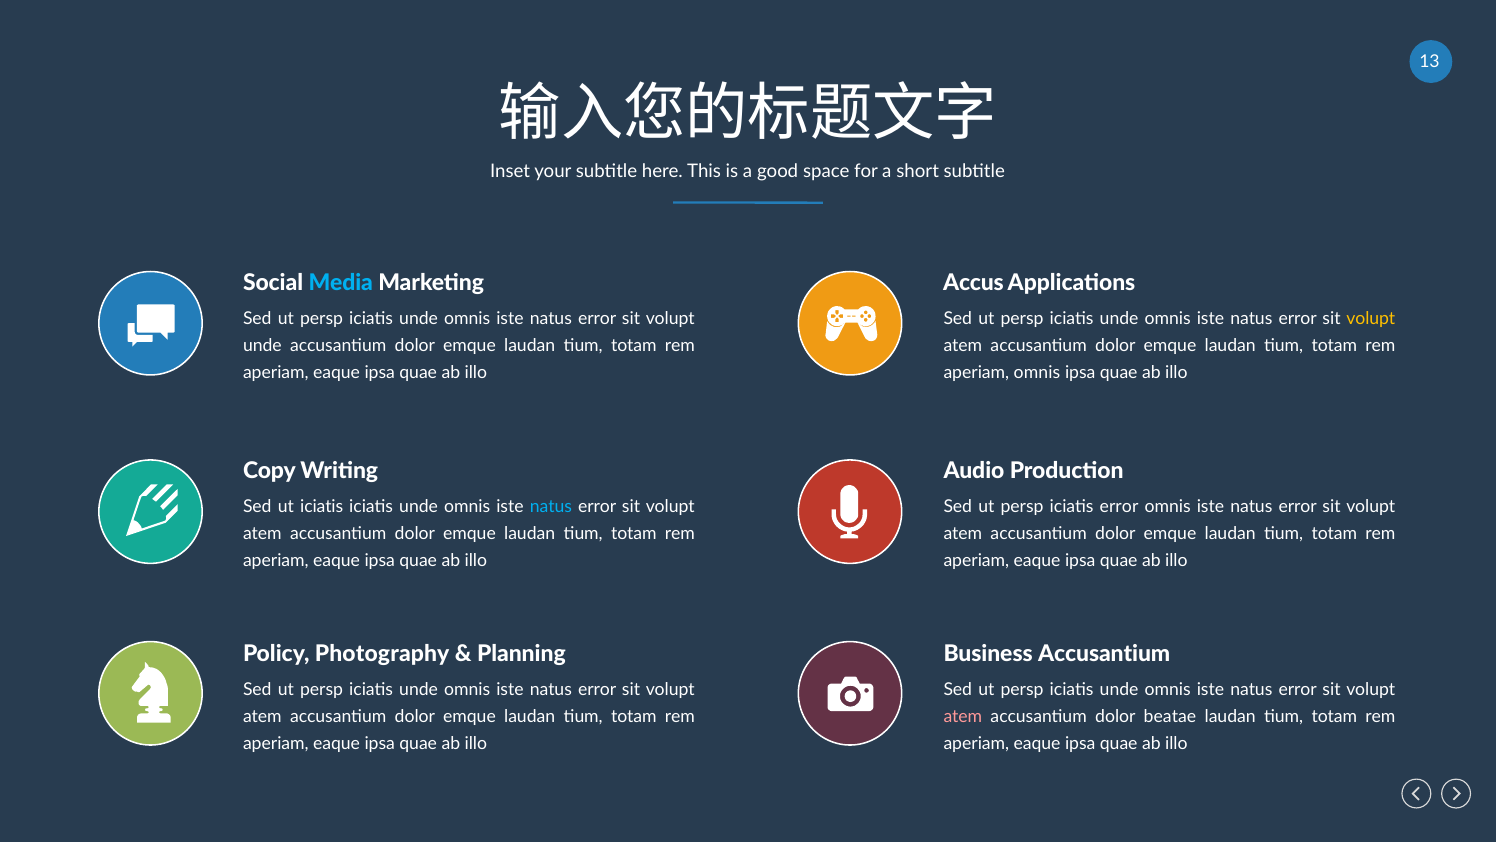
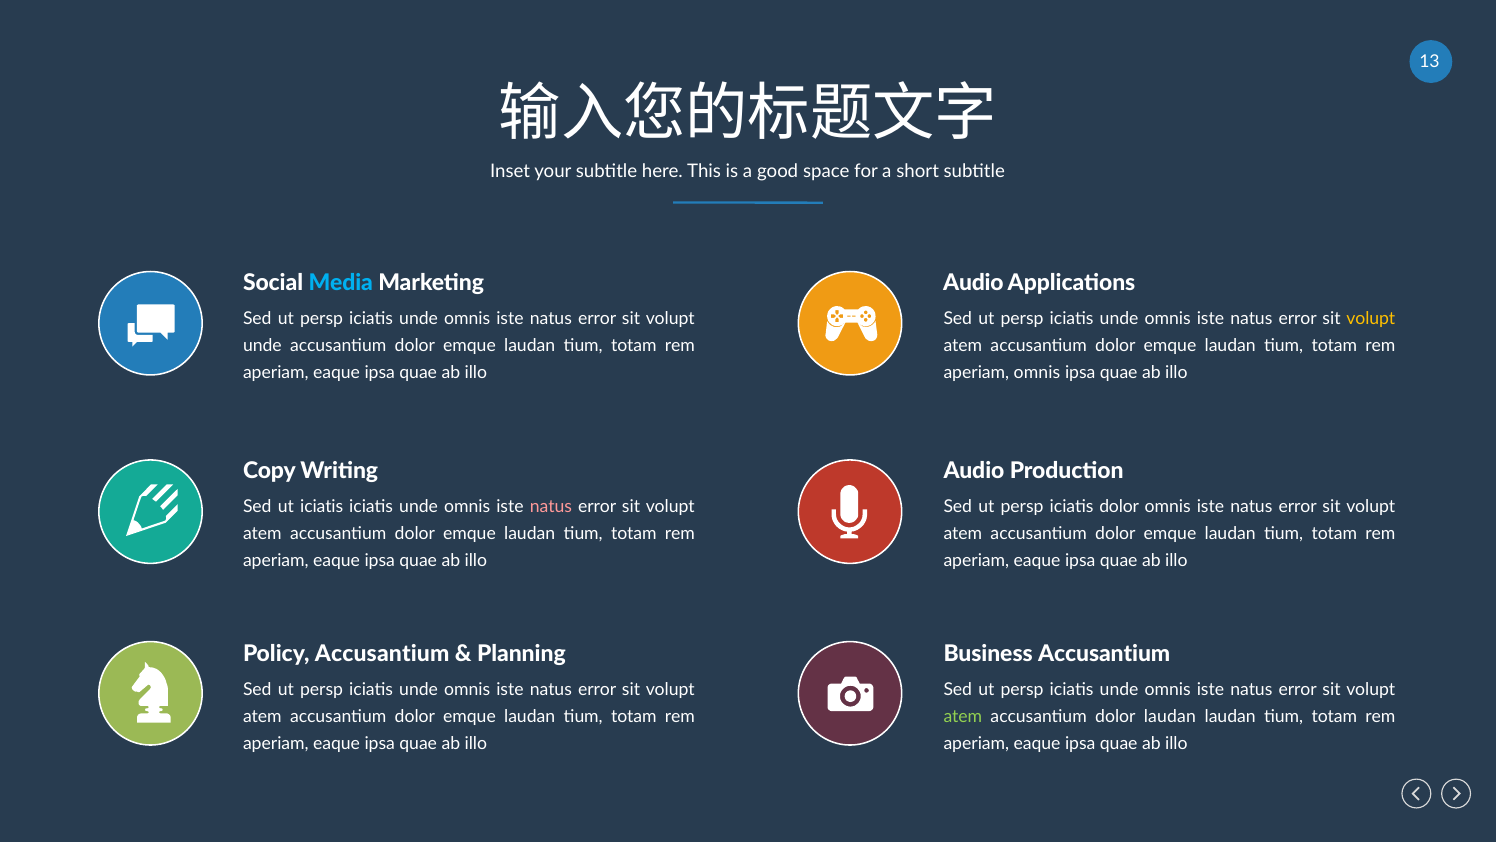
Accus: Accus -> Audio (973, 283)
natus colour: light blue -> pink (551, 506)
iciatis error: error -> dolor (1119, 506)
Policy Photography: Photography -> Accusantium (382, 653)
atem colour: pink -> light green (963, 716)
dolor beatae: beatae -> laudan (1170, 716)
